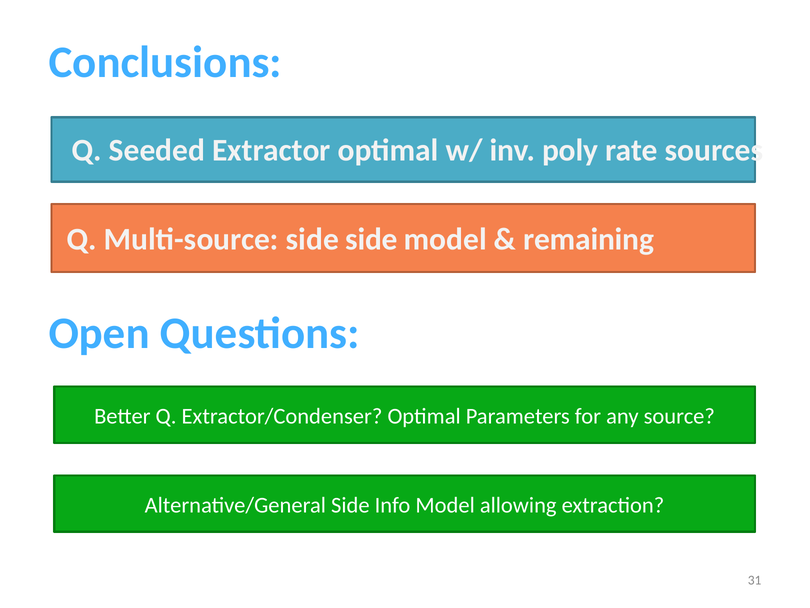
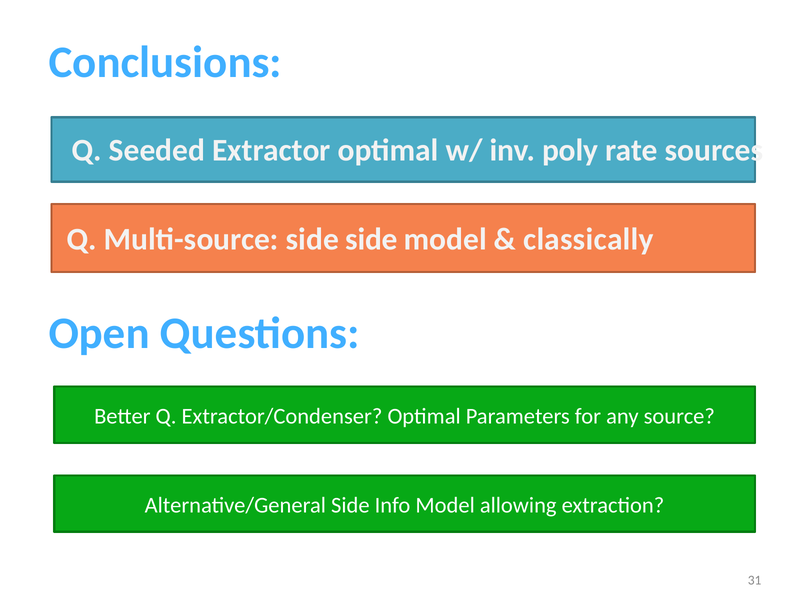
remaining: remaining -> classically (588, 239)
